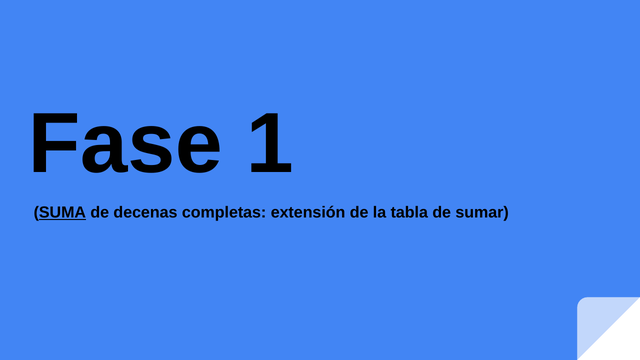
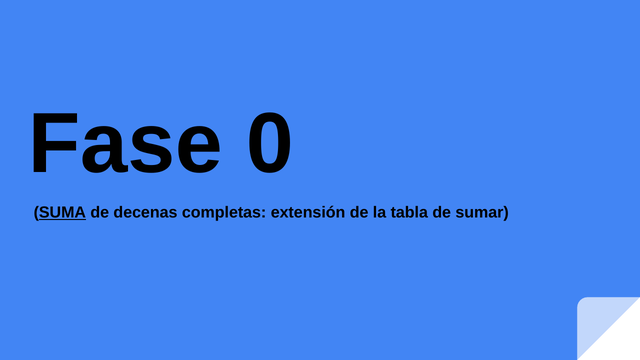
1: 1 -> 0 (270, 144)
